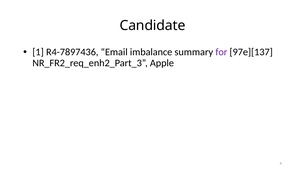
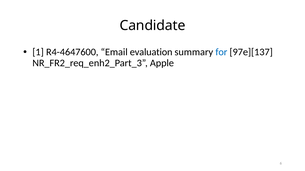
R4-7897436: R4-7897436 -> R4-4647600 (72, 52)
imbalance: imbalance -> evaluation (151, 52)
for colour: purple -> blue (221, 52)
